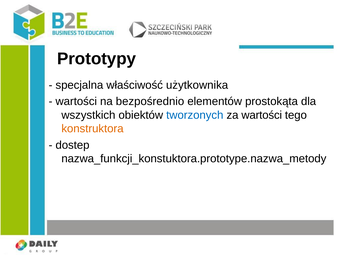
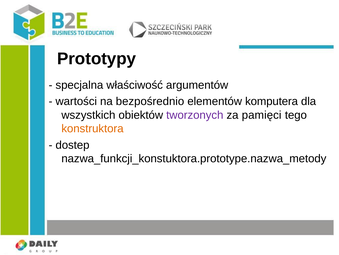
użytkownika: użytkownika -> argumentów (197, 85)
prostokąta: prostokąta -> komputera (272, 101)
tworzonych colour: blue -> purple (195, 115)
za wartości: wartości -> pamięci (262, 115)
